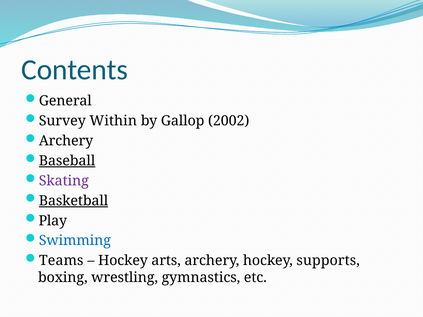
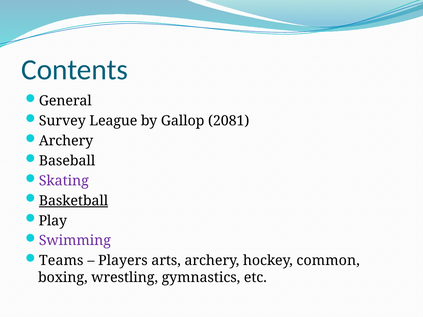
Within: Within -> League (113, 121)
2002: 2002 -> 2081 (229, 121)
Baseball underline: present -> none (67, 161)
Swimming colour: blue -> purple (75, 241)
Hockey: Hockey -> Players (123, 261)
supports: supports -> common (328, 261)
